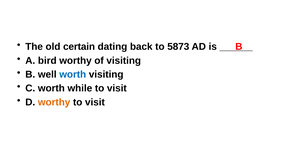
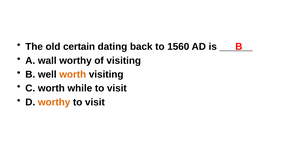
5873: 5873 -> 1560 (178, 47)
bird: bird -> wall (47, 60)
worth colour: blue -> orange (73, 74)
